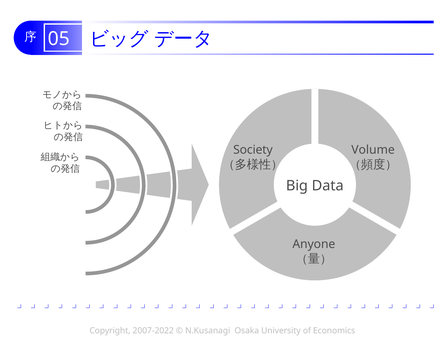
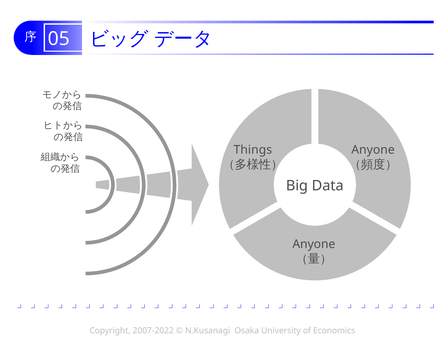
Society: Society -> Things (253, 150)
Volume: Volume -> Anyone (373, 150)
